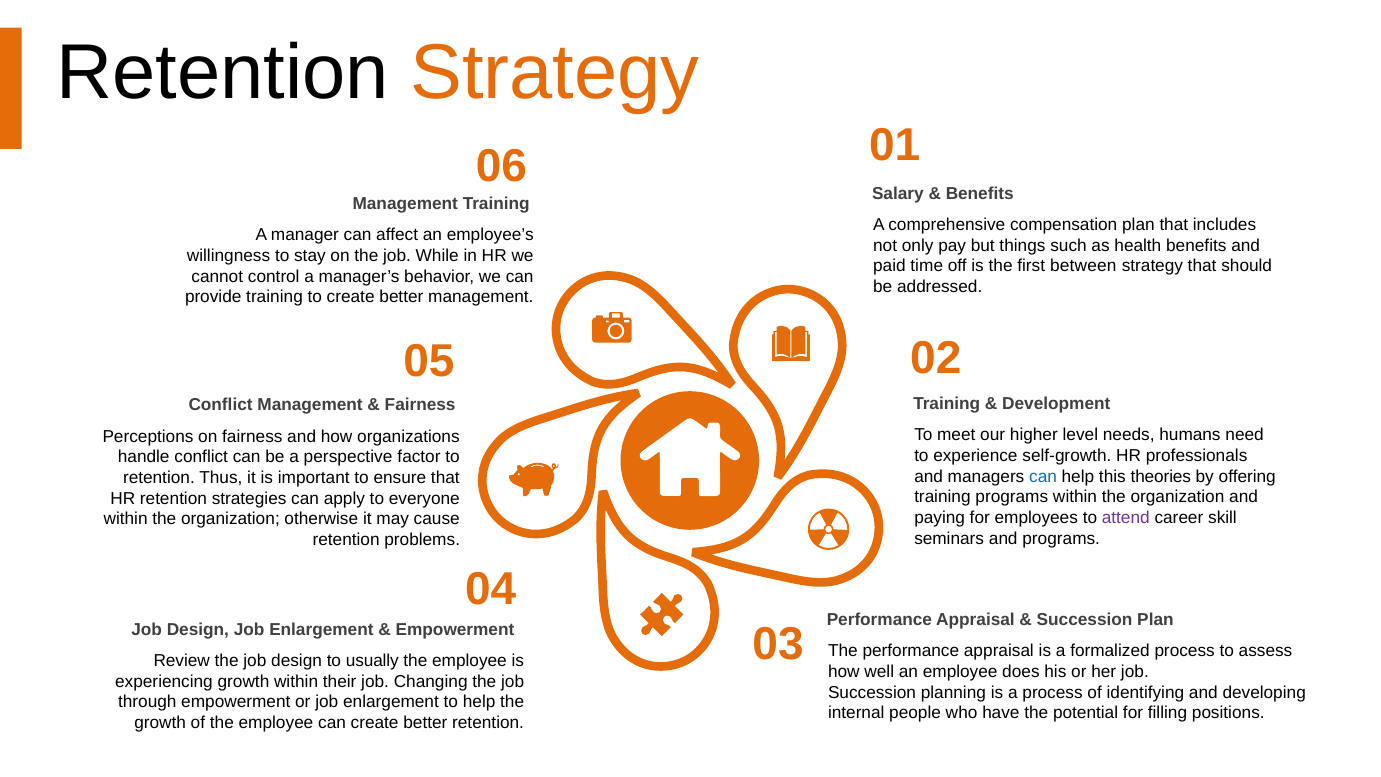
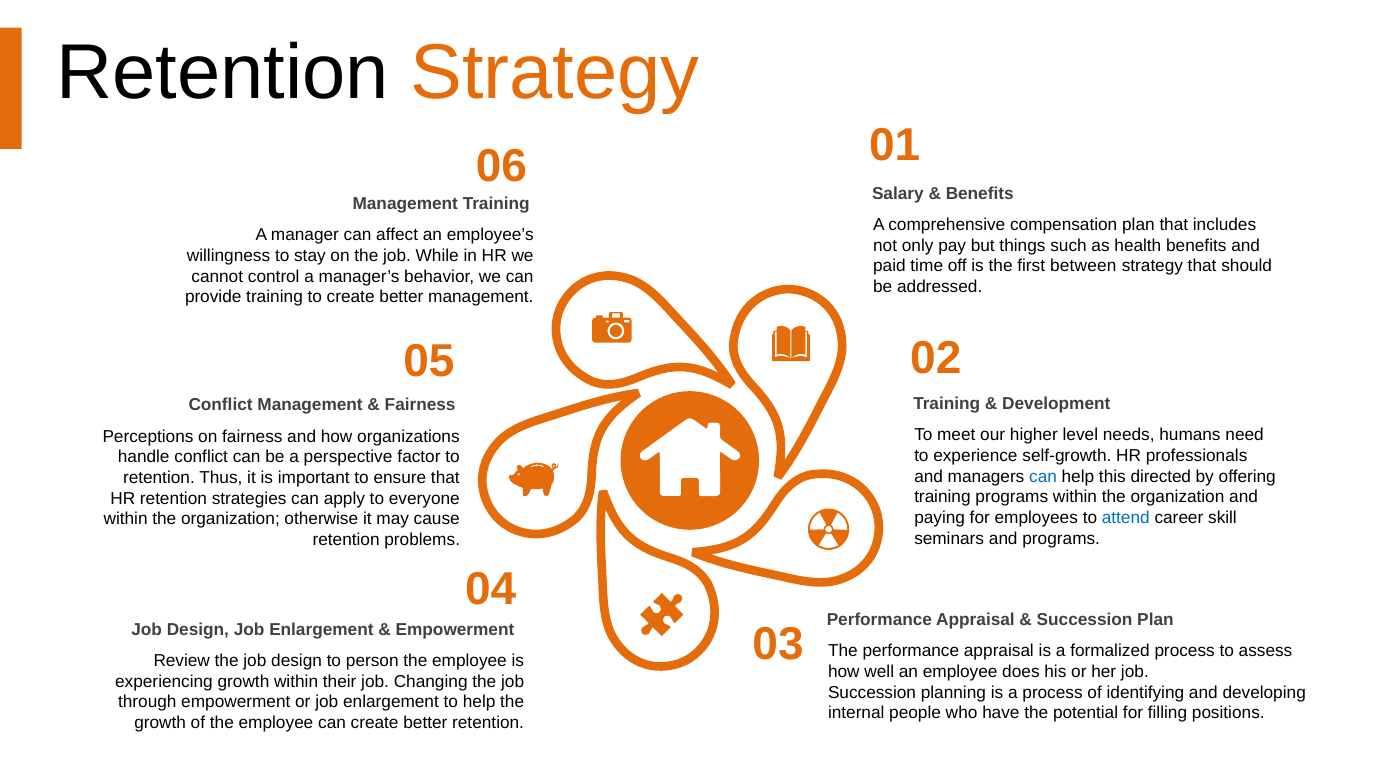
theories: theories -> directed (1161, 476)
attend colour: purple -> blue (1126, 518)
usually: usually -> person (372, 661)
